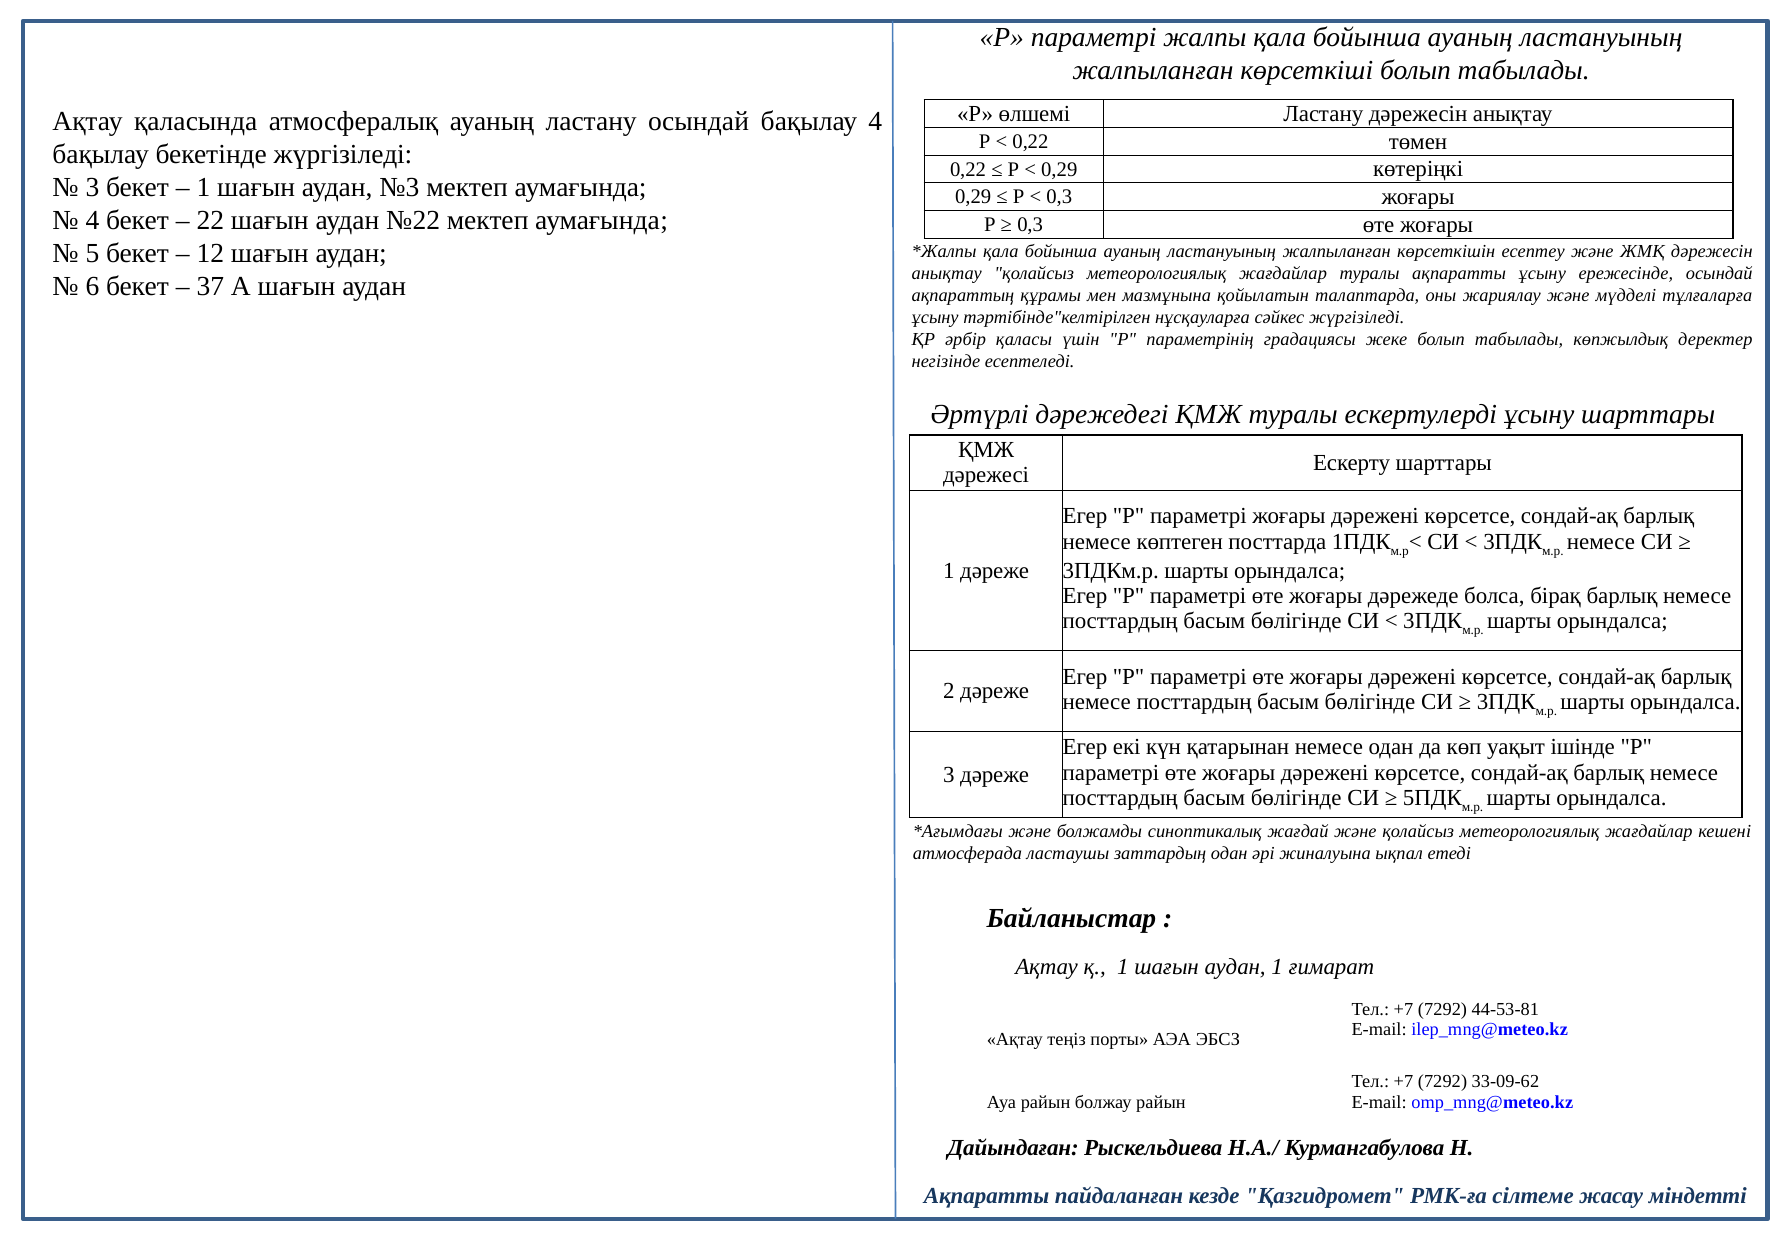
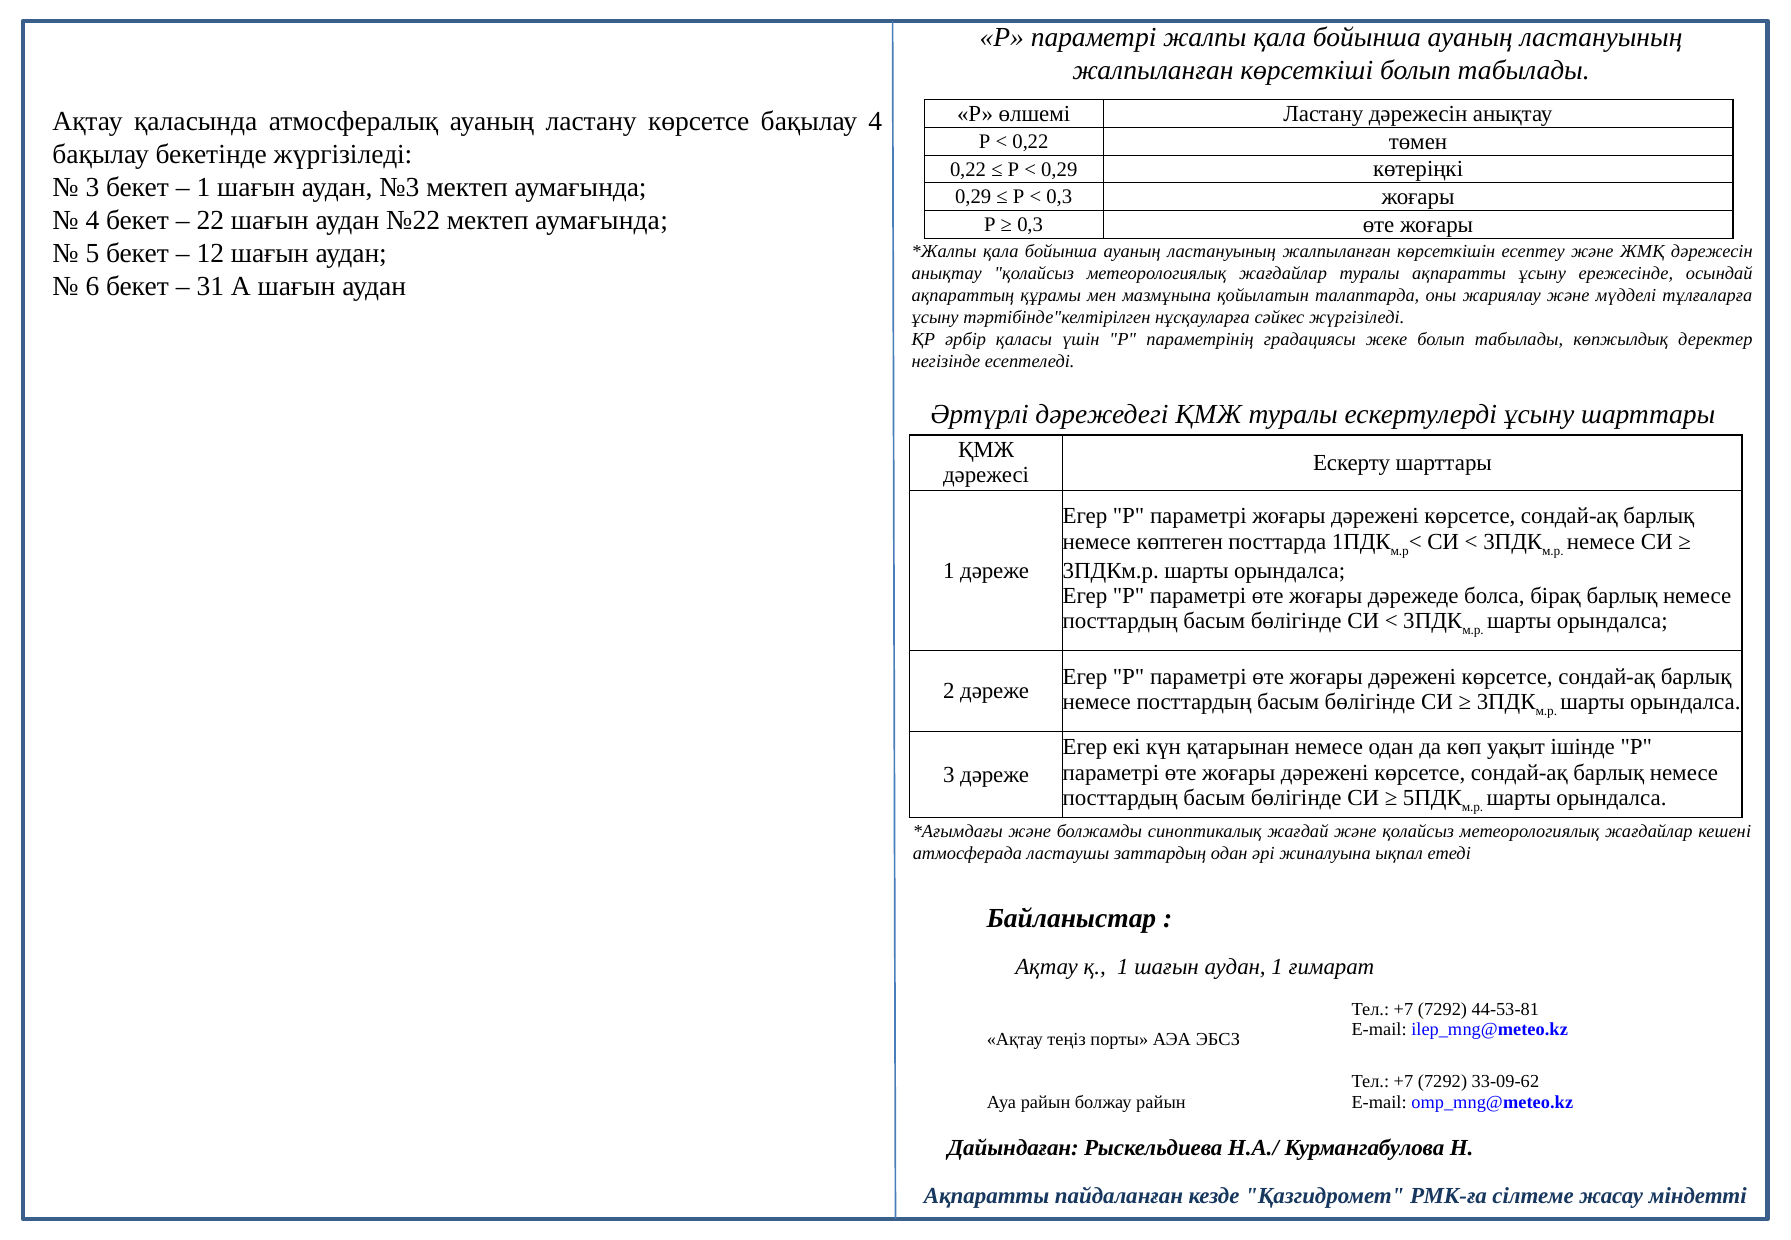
ластану осындай: осындай -> көрсетсе (699, 121)
37: 37 -> 31 (210, 287)
